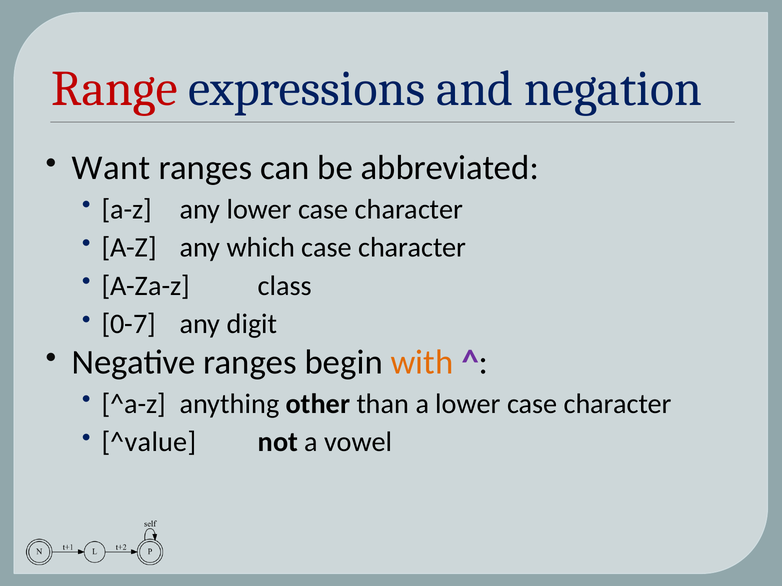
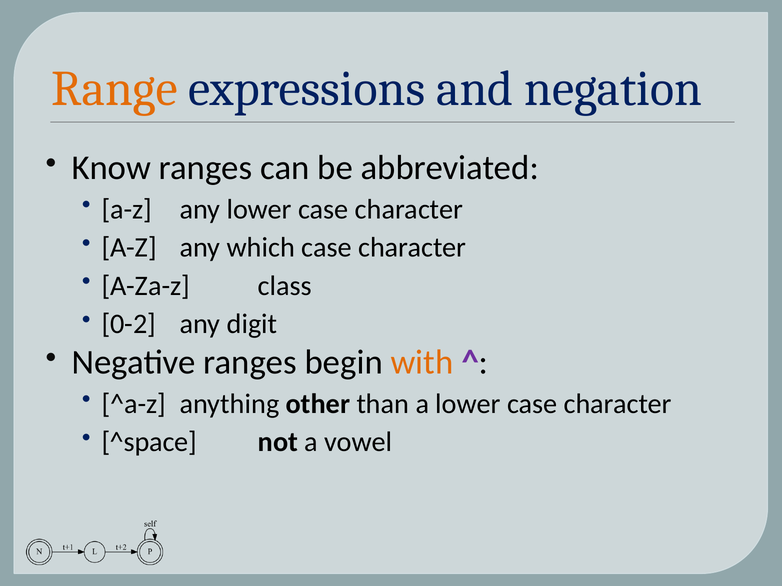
Range colour: red -> orange (115, 89)
Want: Want -> Know (111, 168)
0-7: 0-7 -> 0-2 (129, 324)
^value: ^value -> ^space (149, 442)
